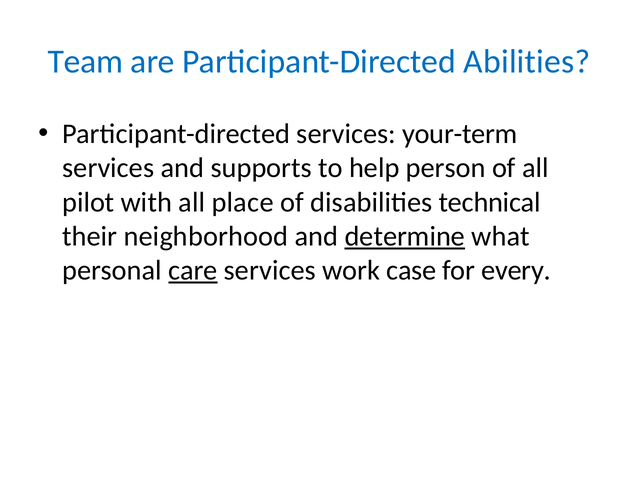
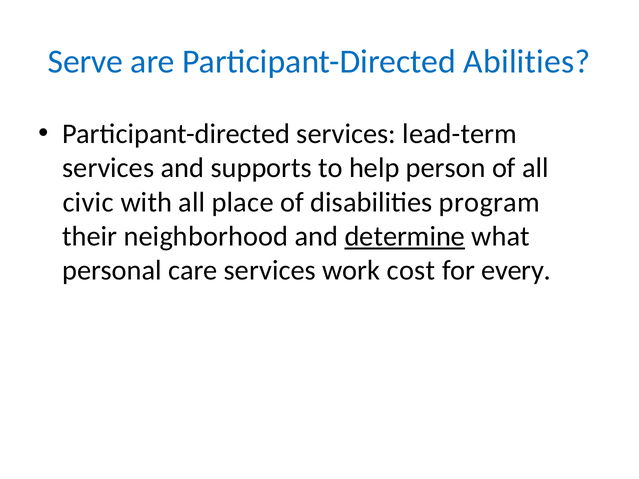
Team: Team -> Serve (85, 61)
your-term: your-term -> lead-term (460, 134)
pilot: pilot -> civic (88, 202)
technical: technical -> program (489, 202)
care underline: present -> none (193, 271)
case: case -> cost (411, 271)
